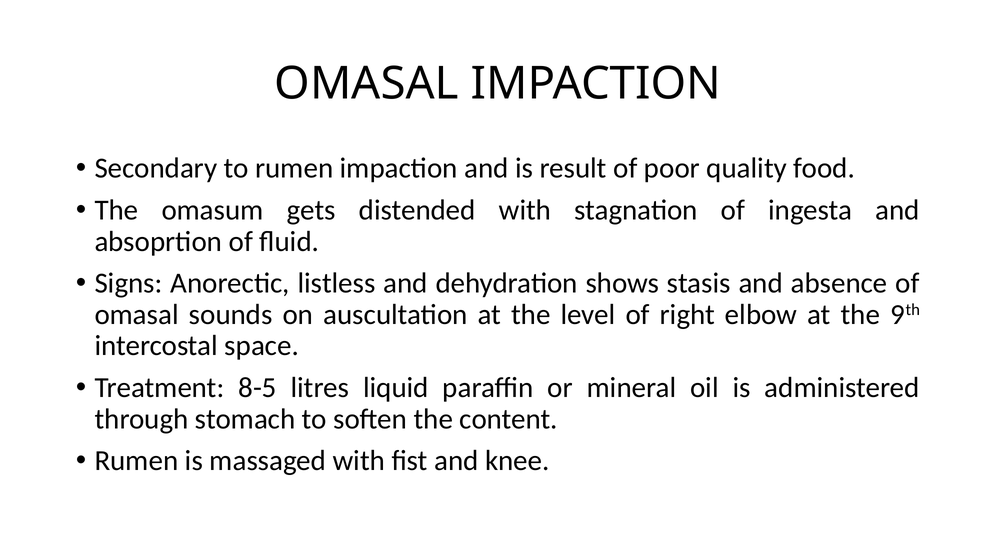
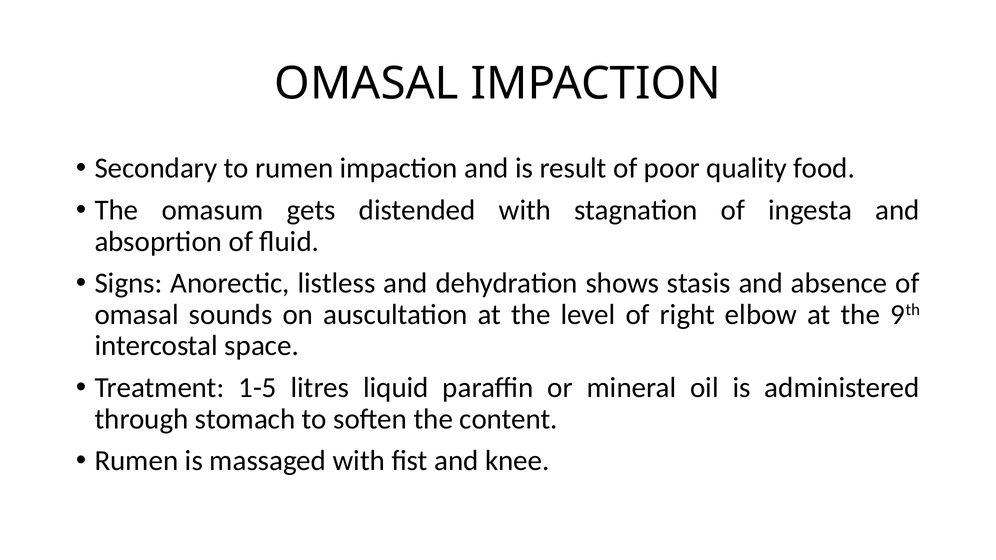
8-5: 8-5 -> 1-5 (258, 388)
